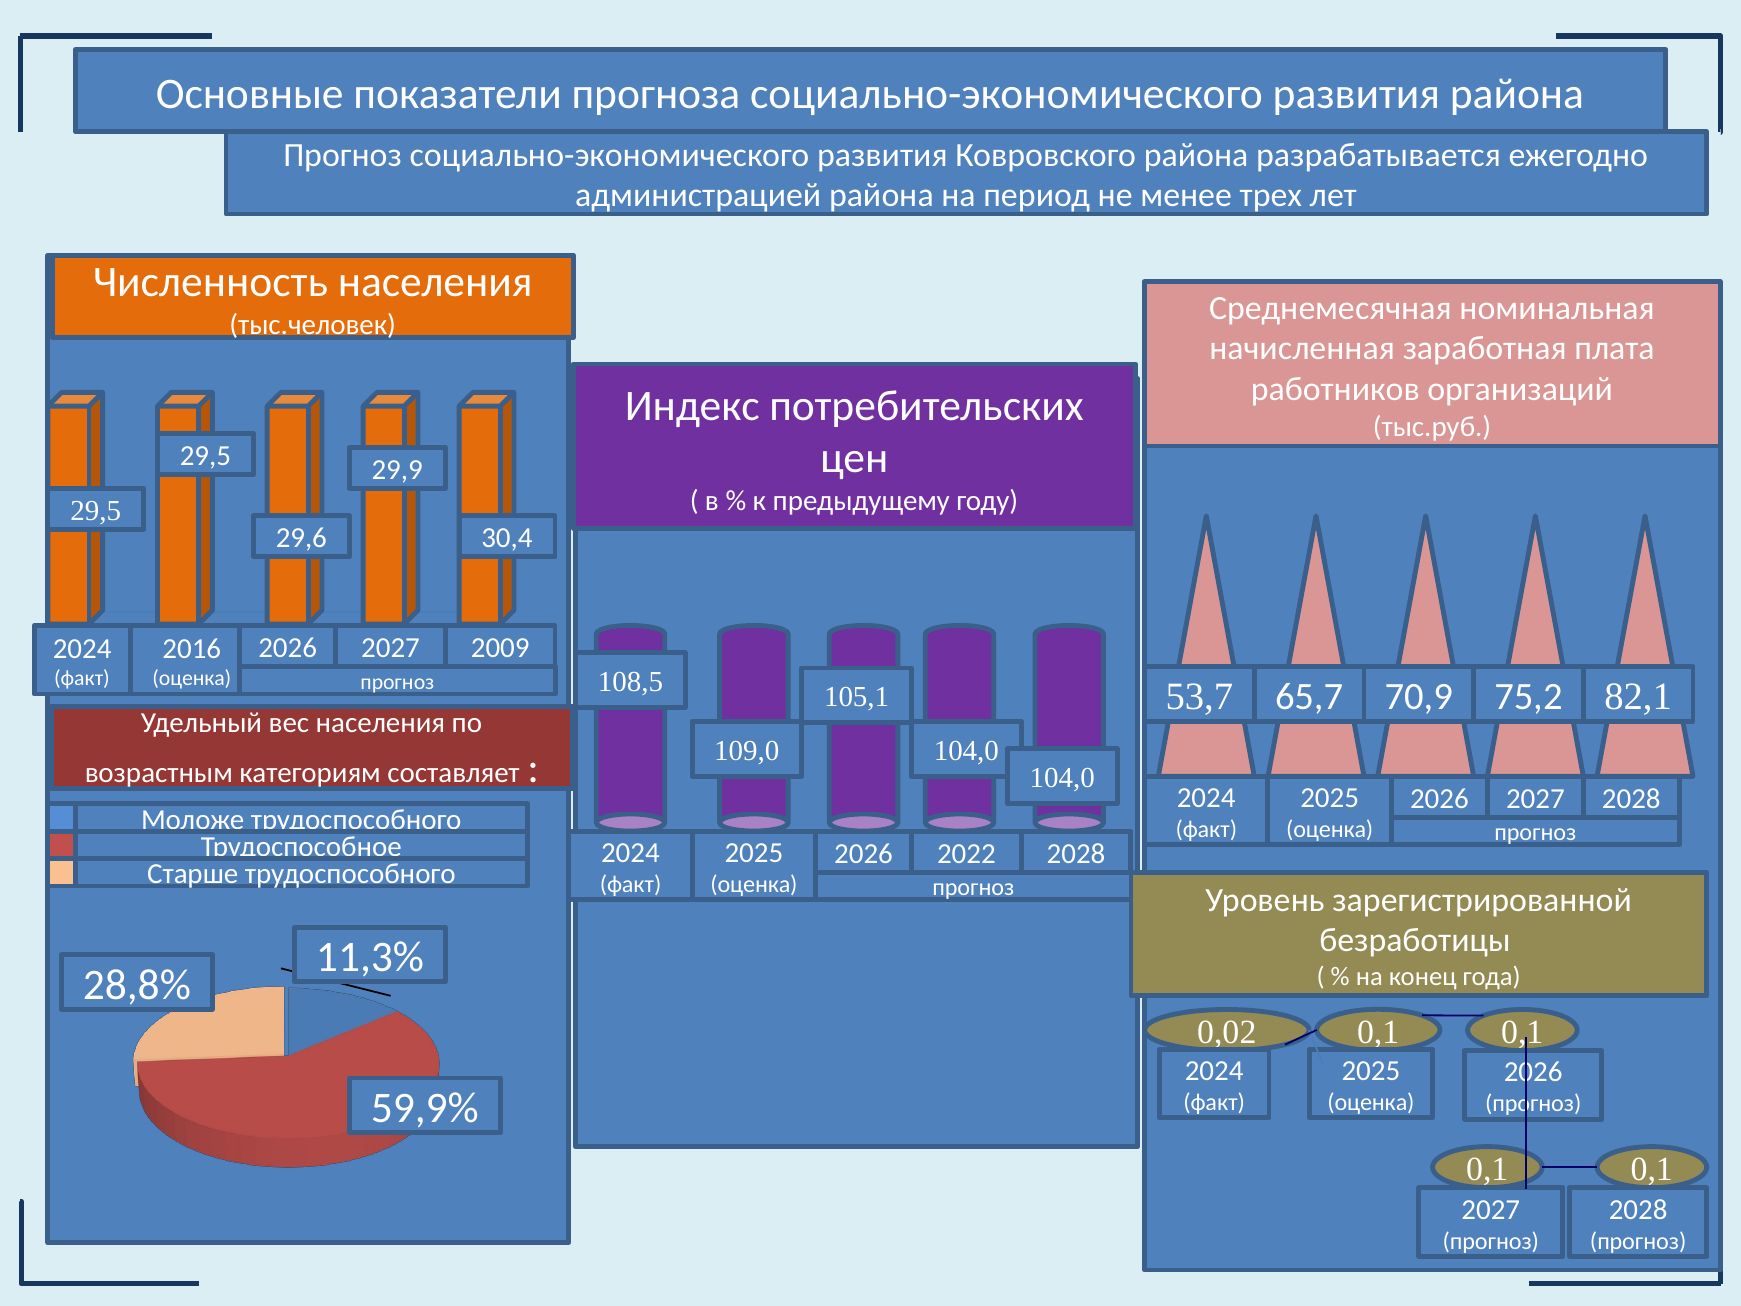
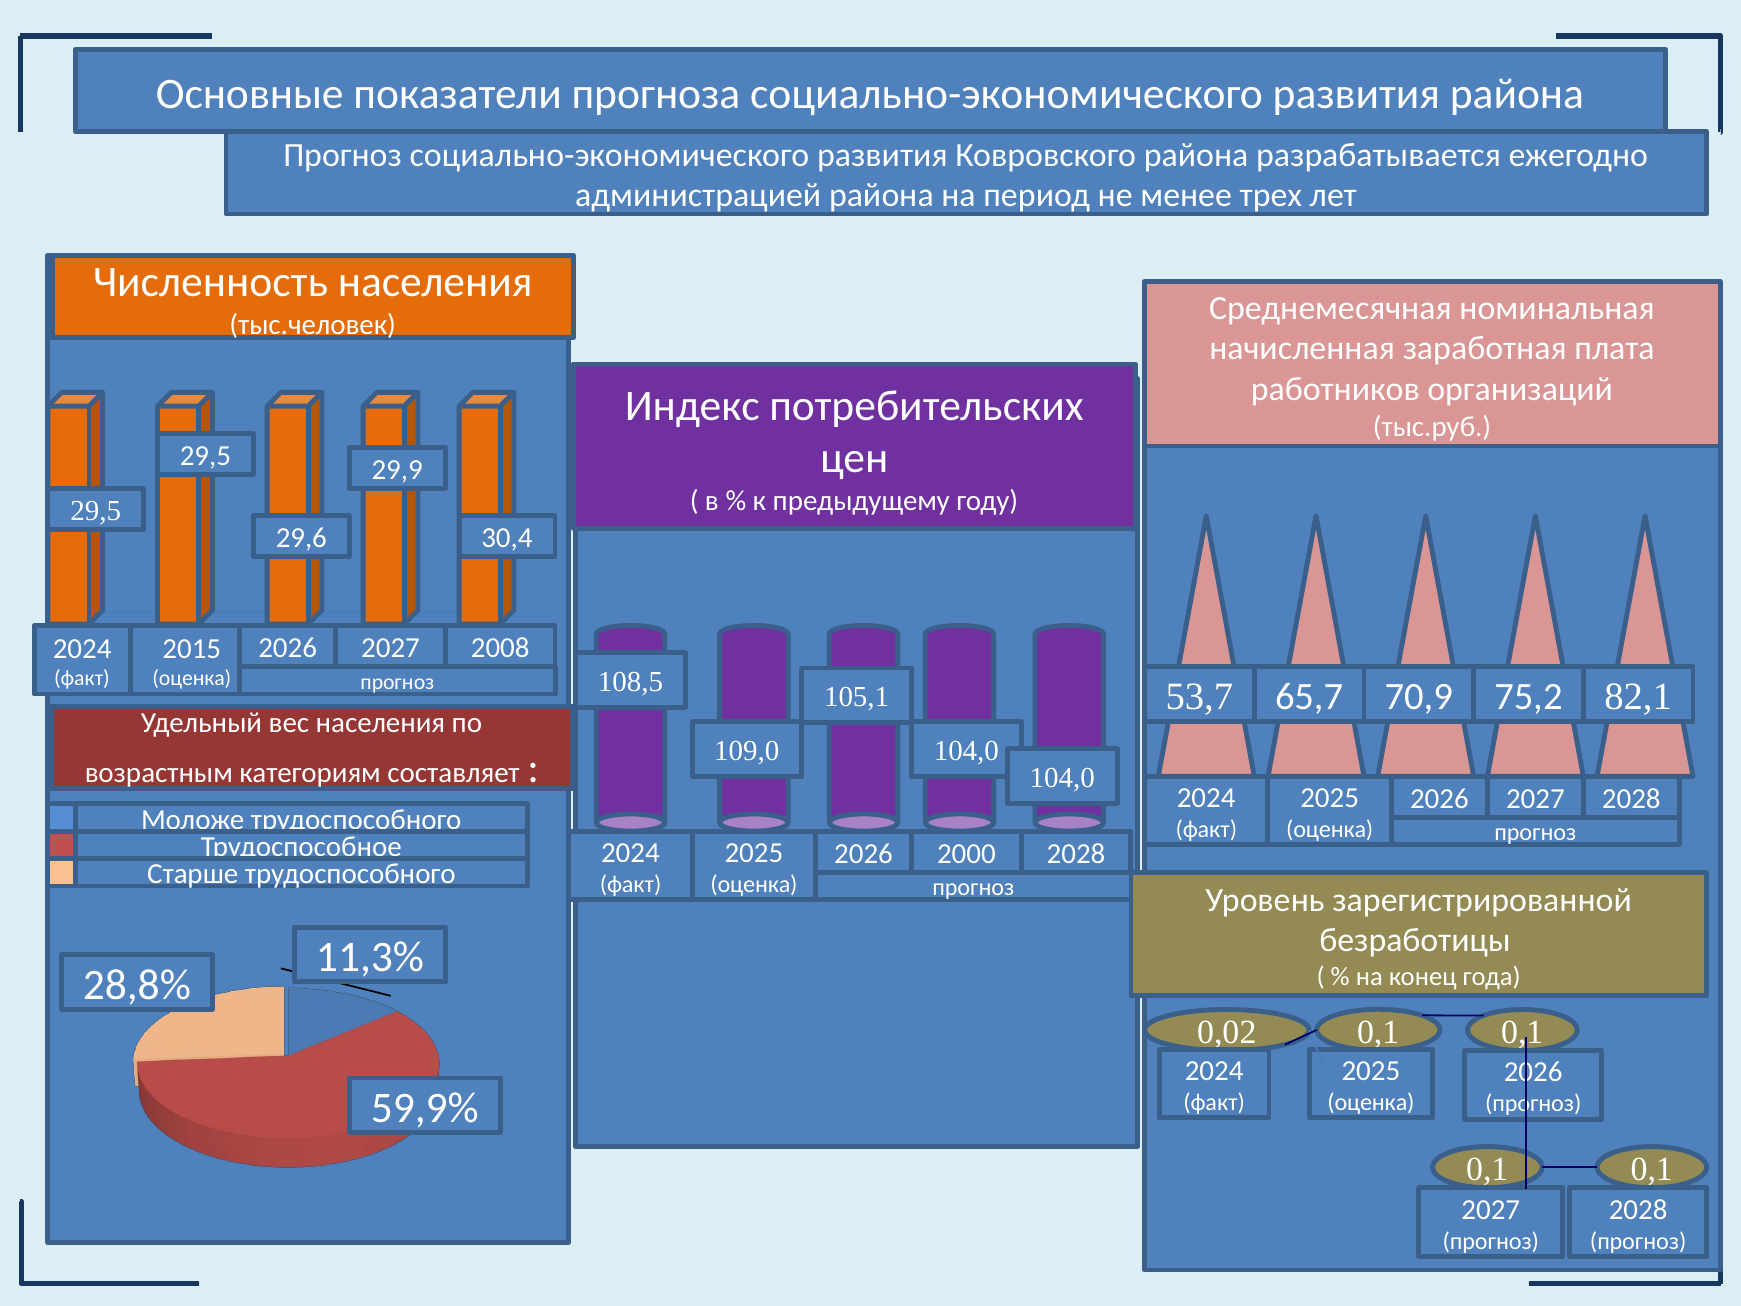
2009: 2009 -> 2008 (500, 648)
2016: 2016 -> 2015 (192, 649)
2022: 2022 -> 2000 (966, 854)
